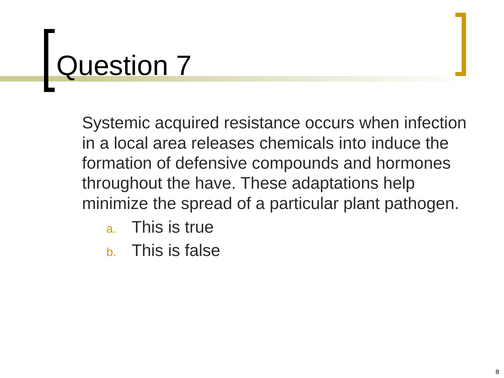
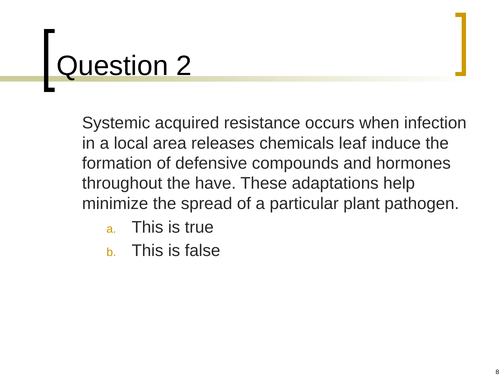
7: 7 -> 2 (184, 66)
into: into -> leaf (353, 143)
